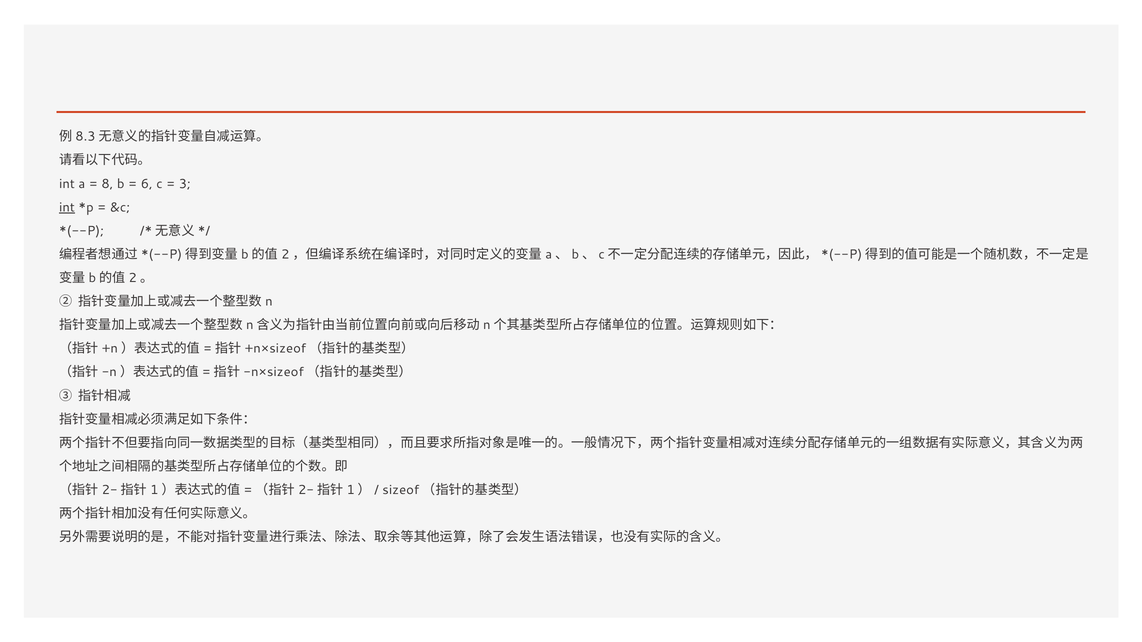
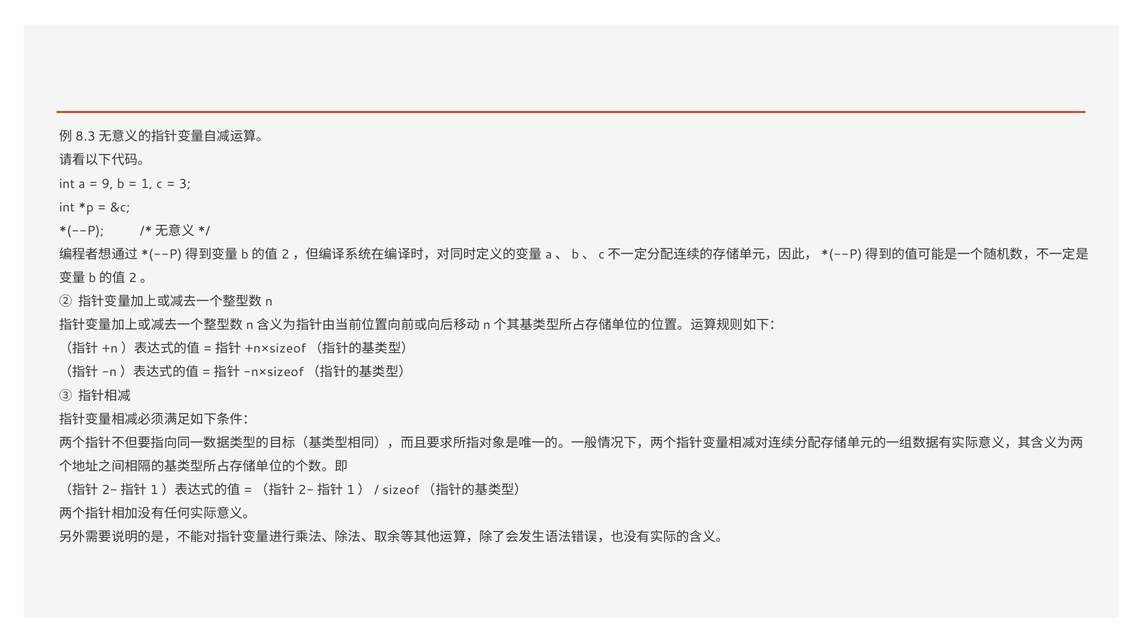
8: 8 -> 9 (107, 184)
6: 6 -> 1 (147, 184)
int underline: present -> none (67, 207)
